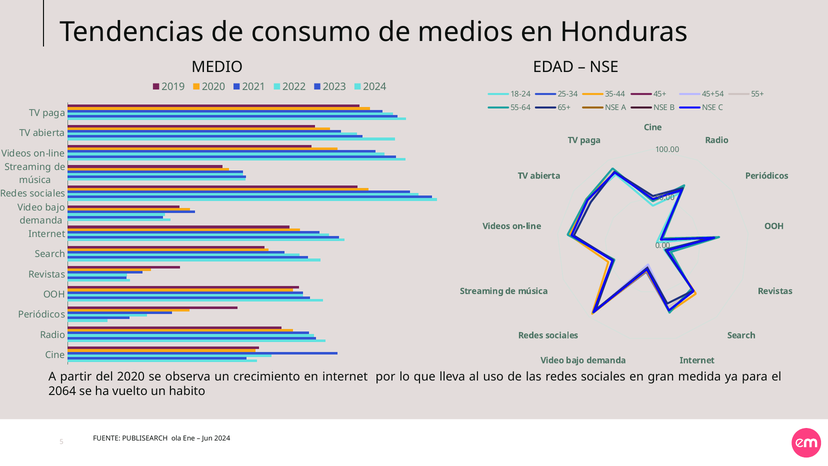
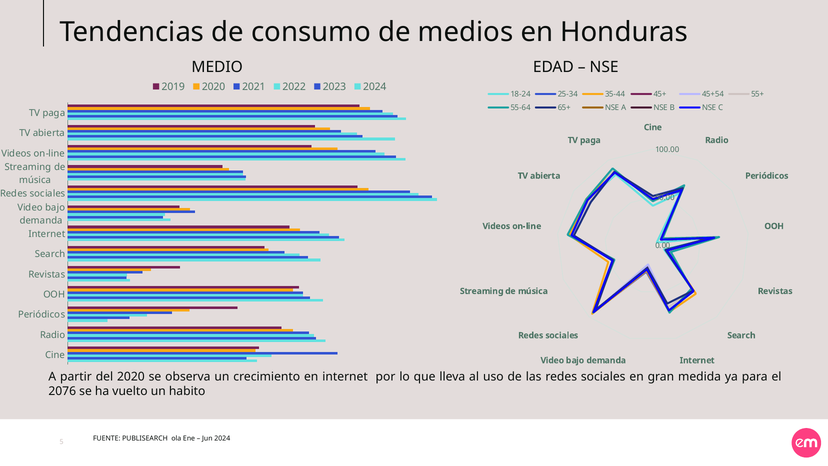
2064: 2064 -> 2076 (62, 391)
